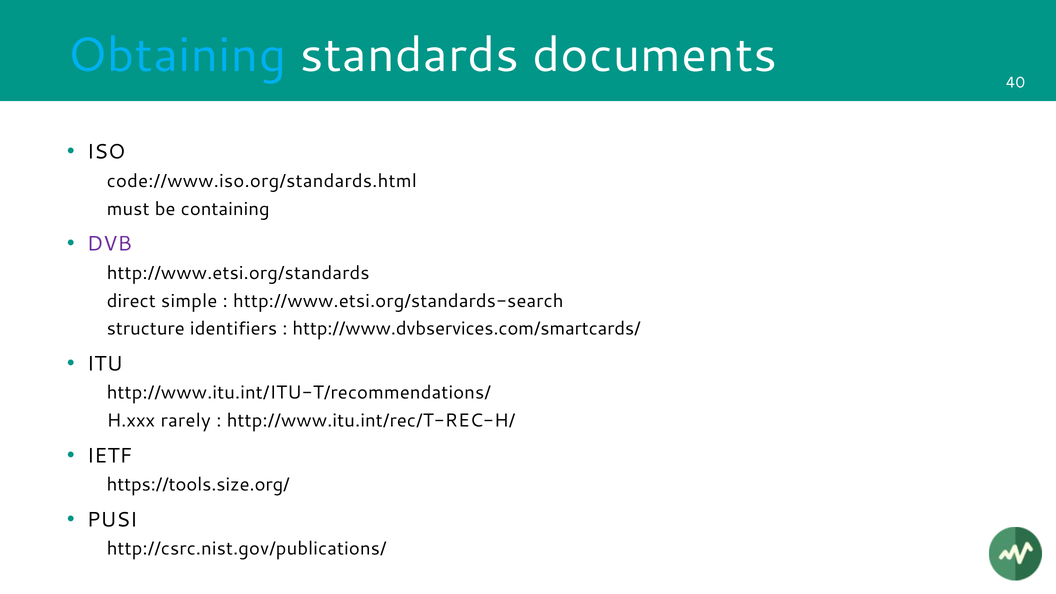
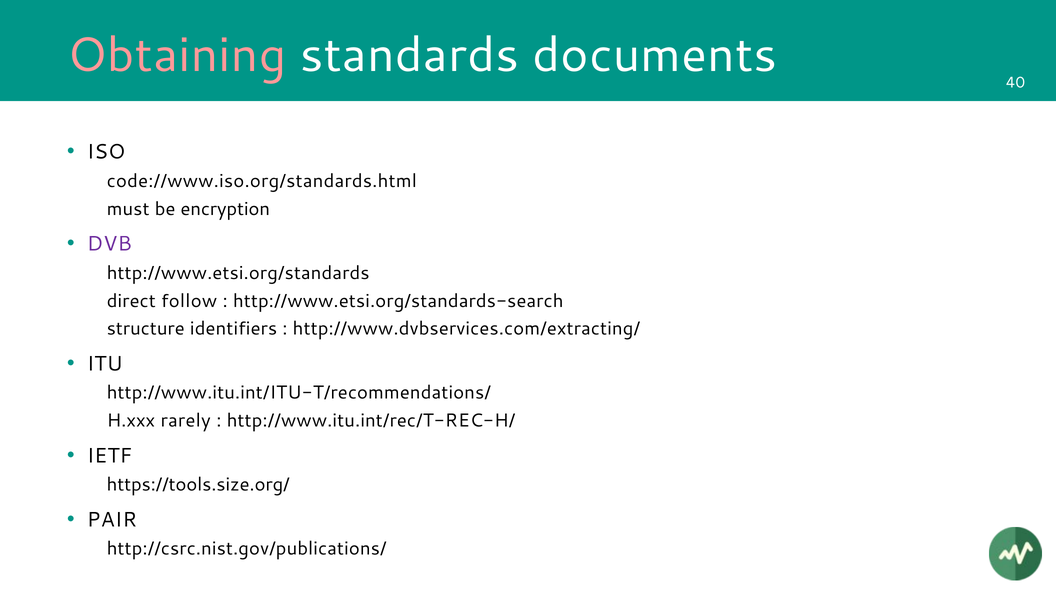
Obtaining colour: light blue -> pink (177, 55)
containing: containing -> encryption (225, 209)
simple: simple -> follow (189, 301)
http://www.dvbservices.com/smartcards/: http://www.dvbservices.com/smartcards/ -> http://www.dvbservices.com/extracting/ (466, 329)
PUSI: PUSI -> PAIR (112, 520)
